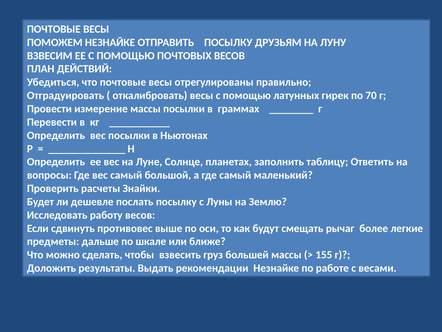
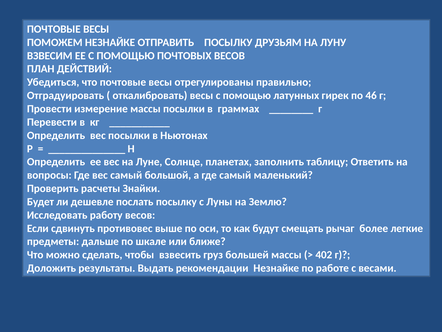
70: 70 -> 46 (371, 95)
155: 155 -> 402 (324, 255)
